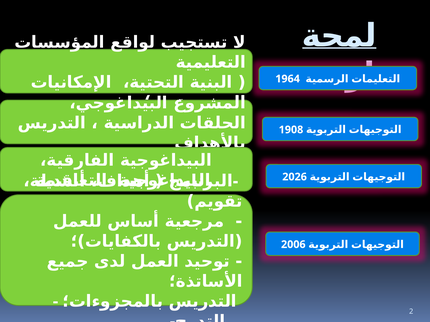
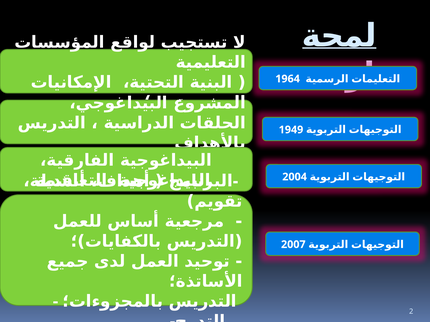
1908: 1908 -> 1949 (291, 130)
2026: 2026 -> 2004 (295, 177)
2006: 2006 -> 2007 (293, 245)
